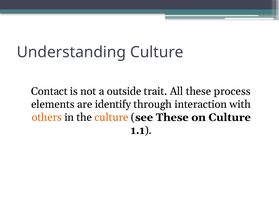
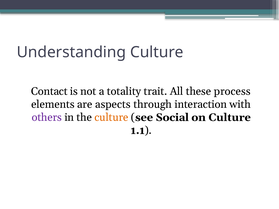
outside: outside -> totality (124, 91)
identify: identify -> aspects (113, 104)
others colour: orange -> purple (47, 118)
see These: These -> Social (172, 118)
